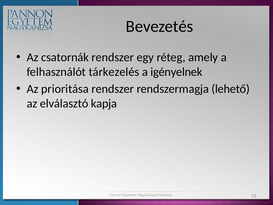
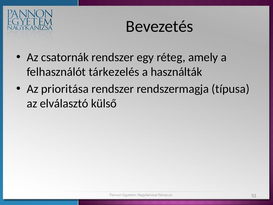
igényelnek: igényelnek -> használták (176, 72)
lehető: lehető -> típusa (231, 89)
kapja: kapja -> külső (104, 103)
